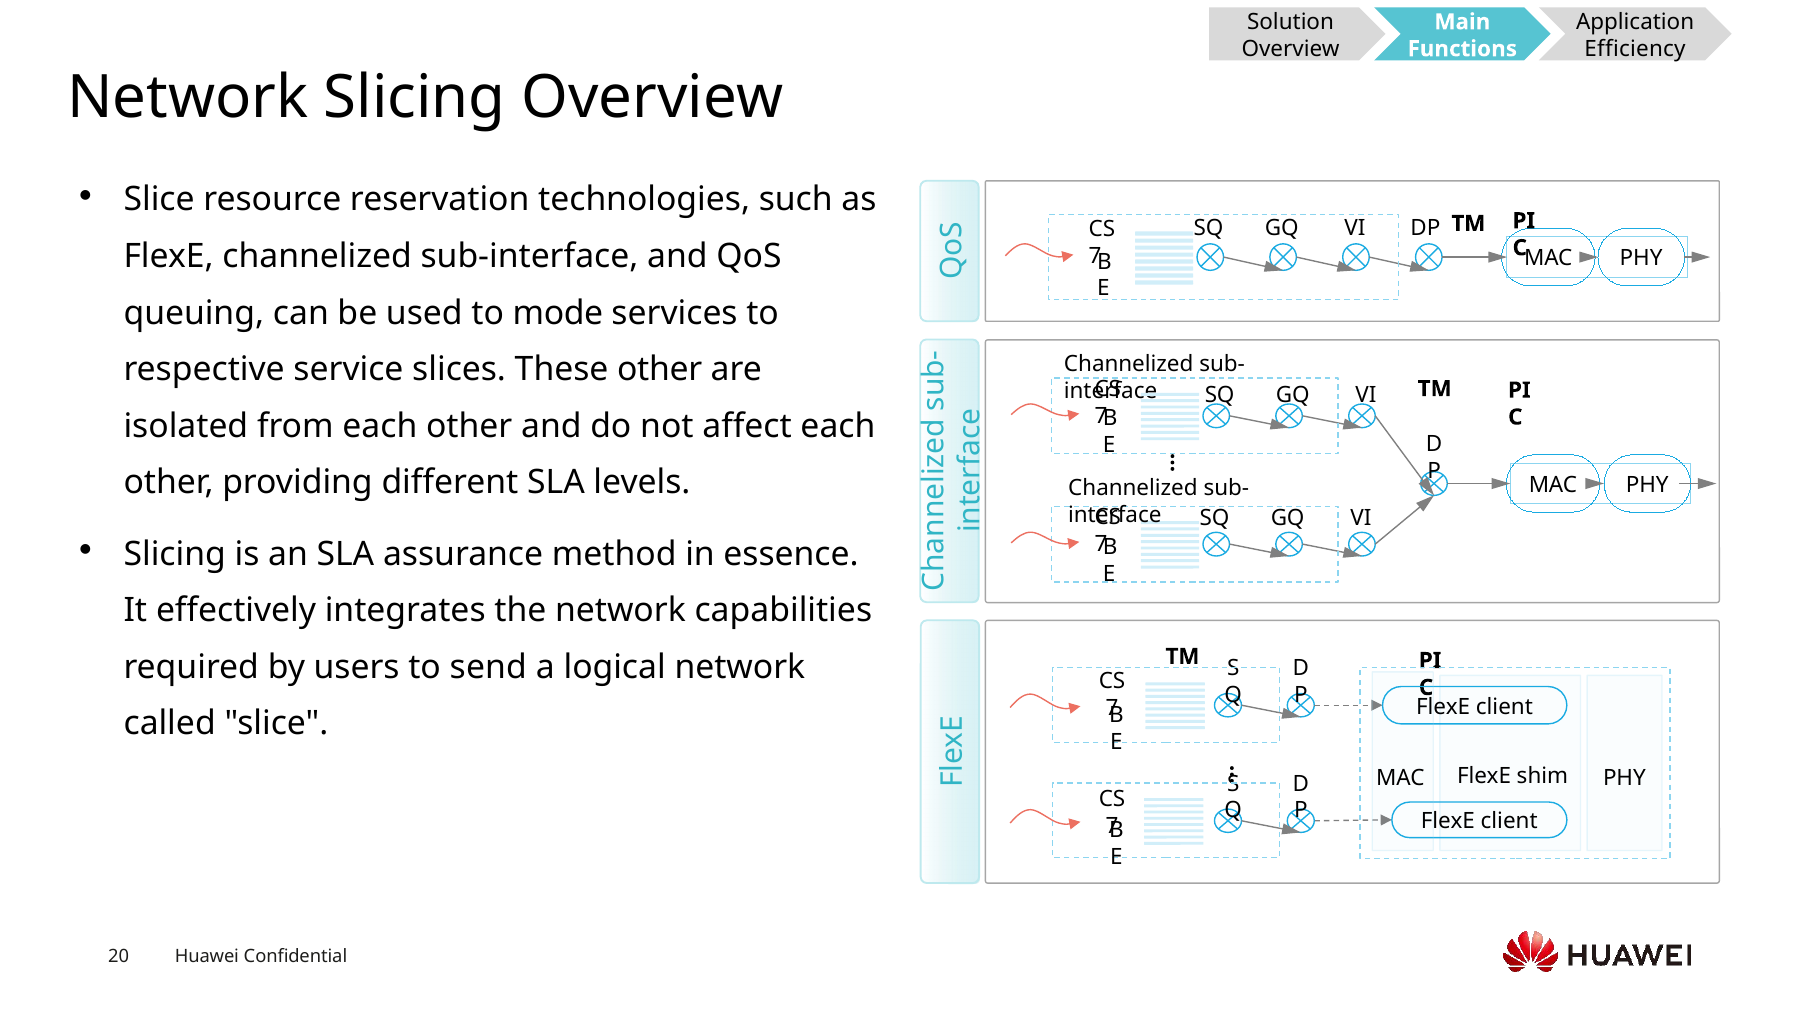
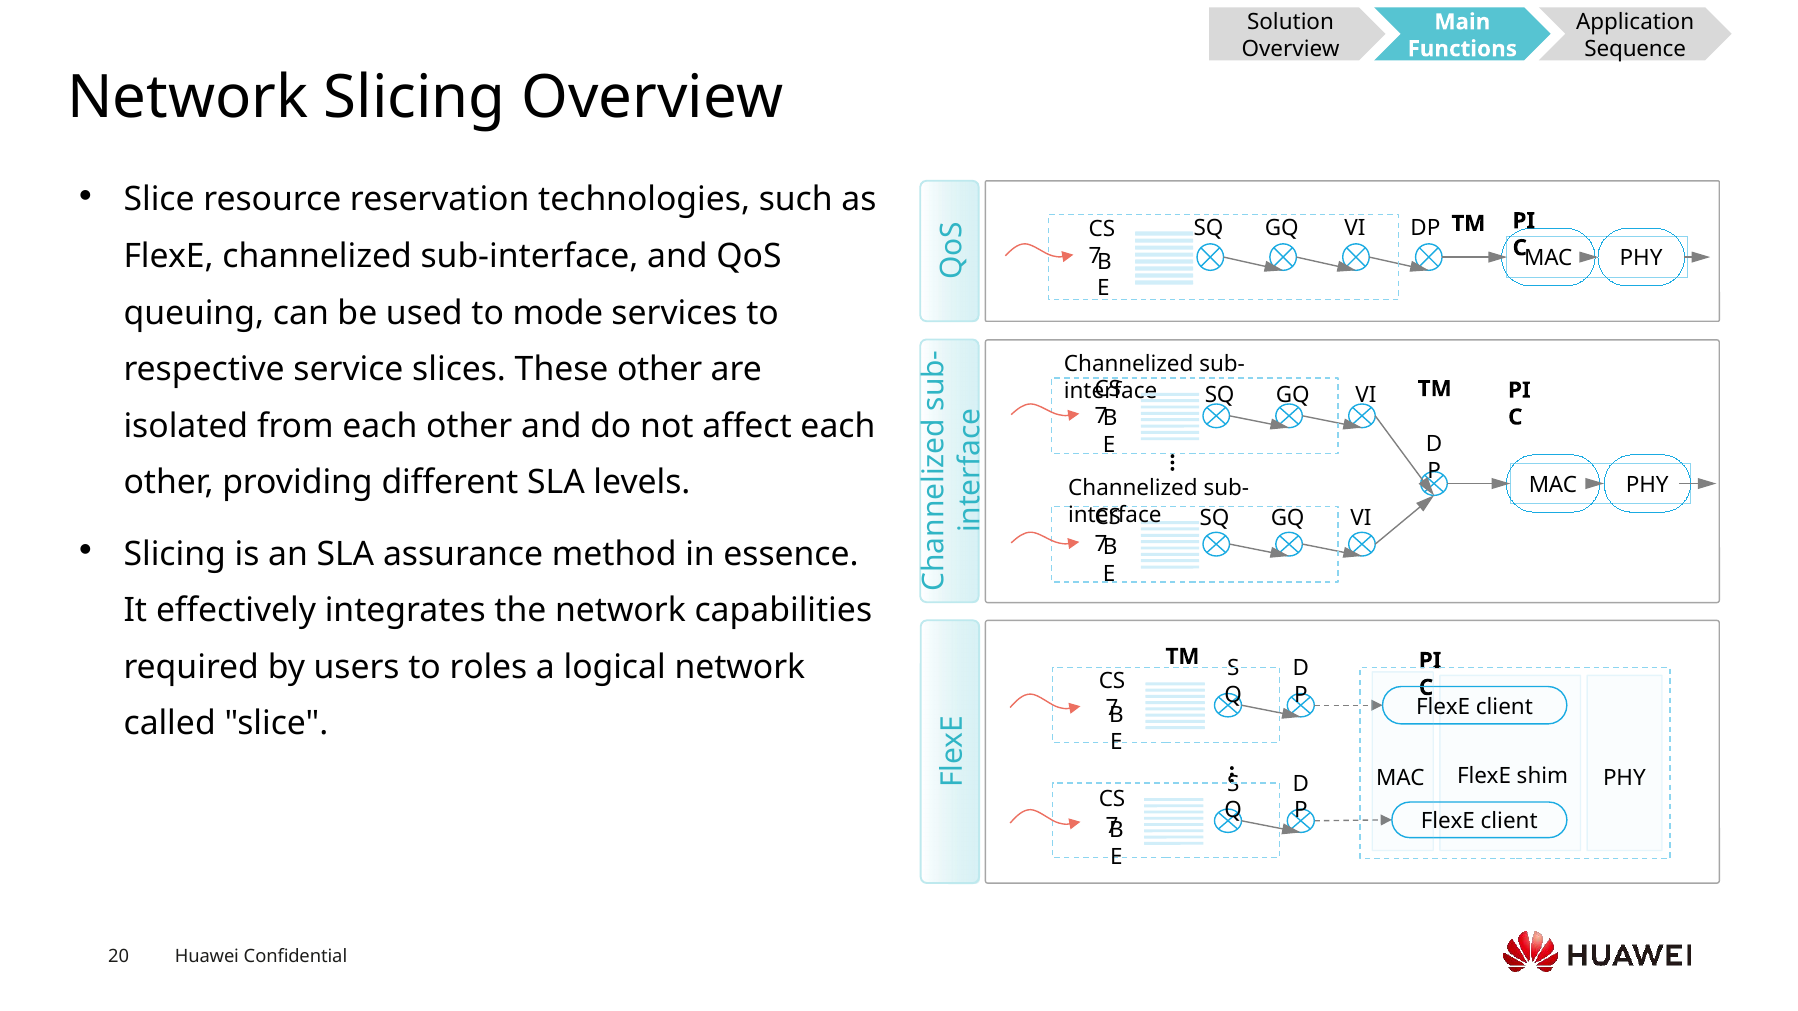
Efficiency: Efficiency -> Sequence (1635, 49)
send: send -> roles (488, 667)
